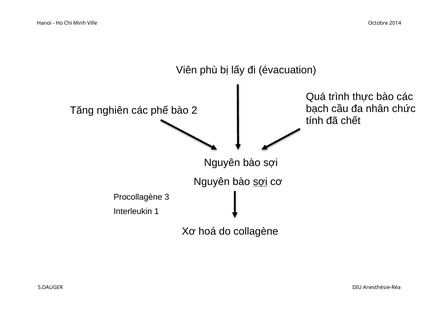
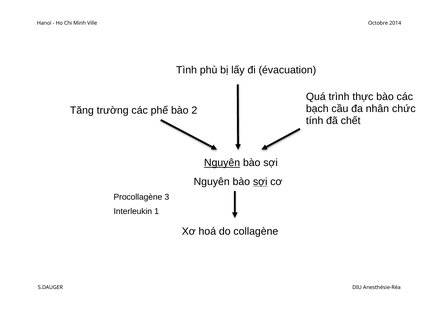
Viên: Viên -> Tình (187, 70)
nghiên: nghiên -> trường (113, 110)
Nguyên underline: none -> present (222, 163)
